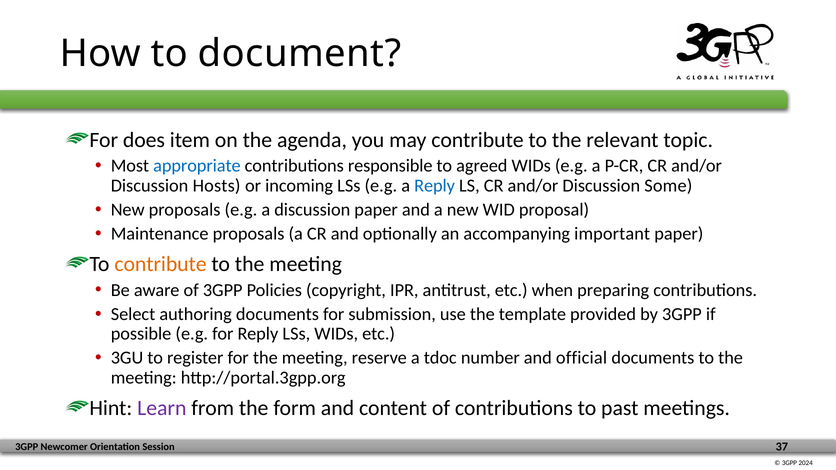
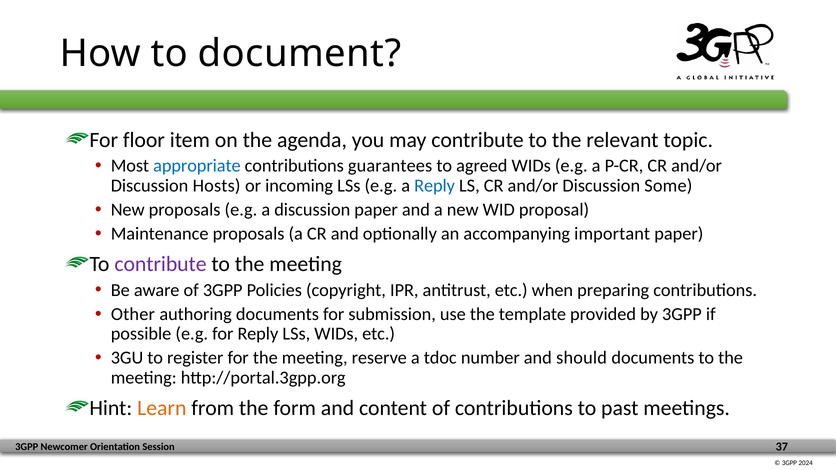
does: does -> floor (144, 140)
responsible: responsible -> guarantees (390, 166)
contribute colour: orange -> purple (161, 264)
Select: Select -> Other (133, 314)
official: official -> should (582, 358)
Learn colour: purple -> orange (162, 408)
